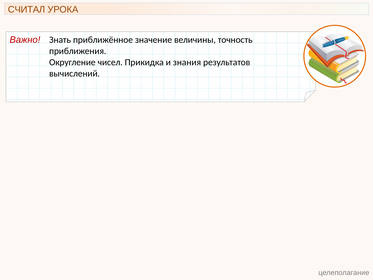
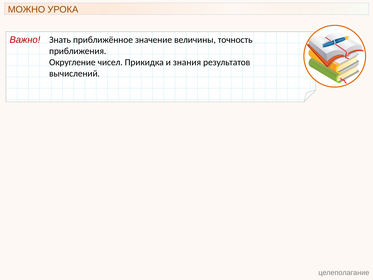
СЧИТАЛ: СЧИТАЛ -> МОЖНО (27, 9)
